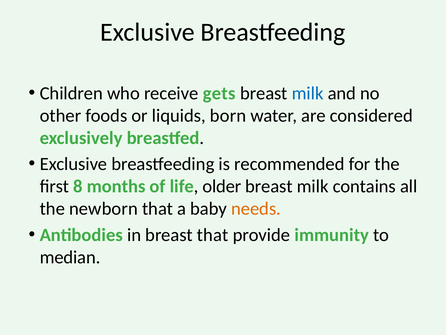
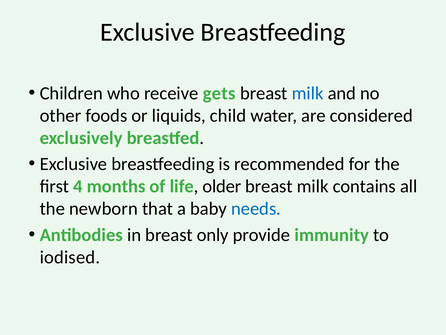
born: born -> child (228, 116)
8: 8 -> 4 (78, 186)
needs colour: orange -> blue (256, 209)
breast that: that -> only (213, 235)
median: median -> iodised (70, 257)
